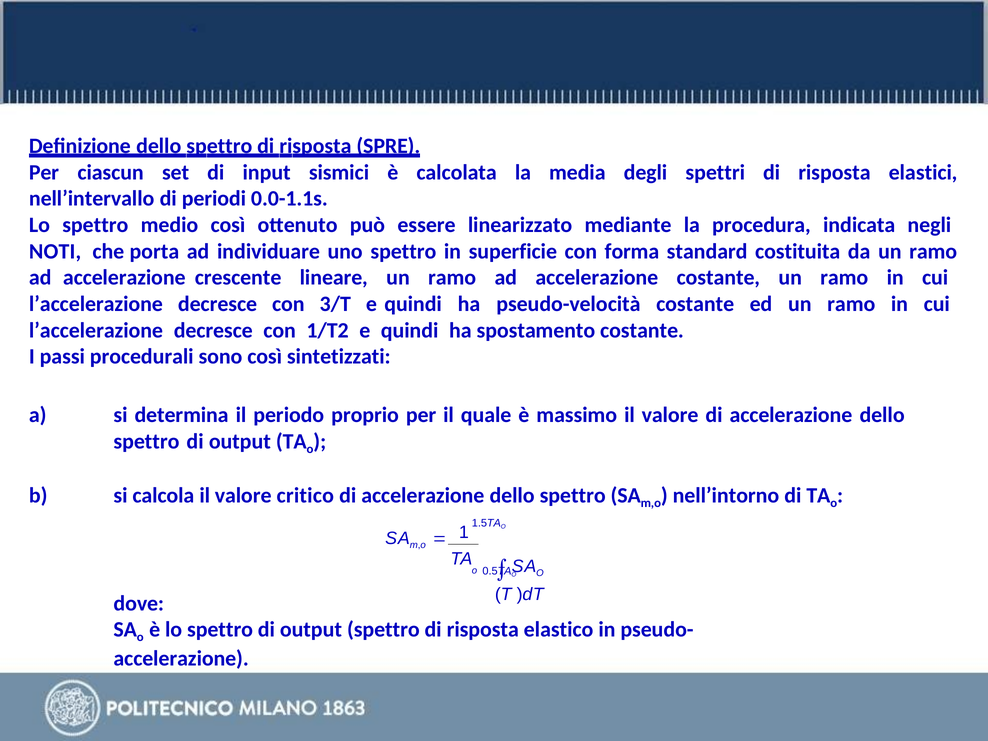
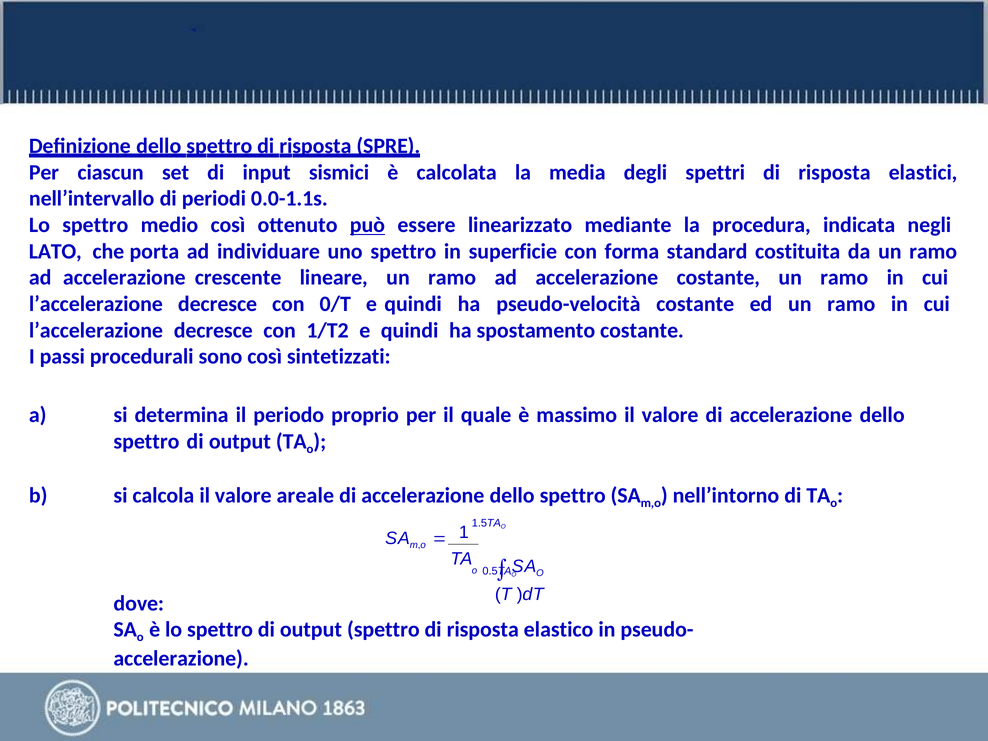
può underline: none -> present (367, 225)
NOTI: NOTI -> LATO (55, 251)
3/T: 3/T -> 0/T (335, 304)
critico: critico -> areale (305, 496)
